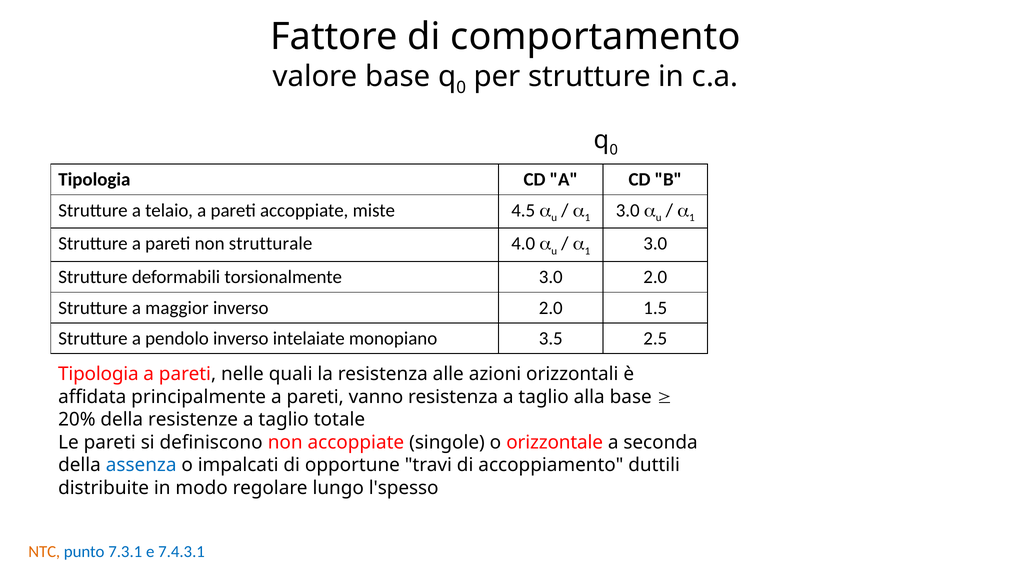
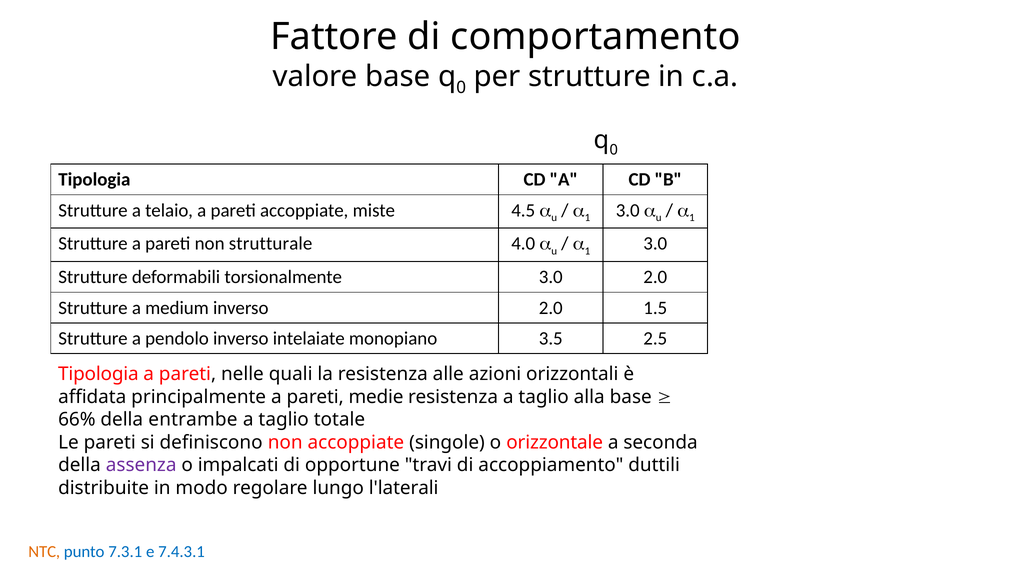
maggior: maggior -> medium (177, 308)
vanno: vanno -> medie (376, 397)
20%: 20% -> 66% (77, 420)
resistenze: resistenze -> entrambe (193, 420)
assenza colour: blue -> purple (141, 466)
l'spesso: l'spesso -> l'laterali (404, 488)
